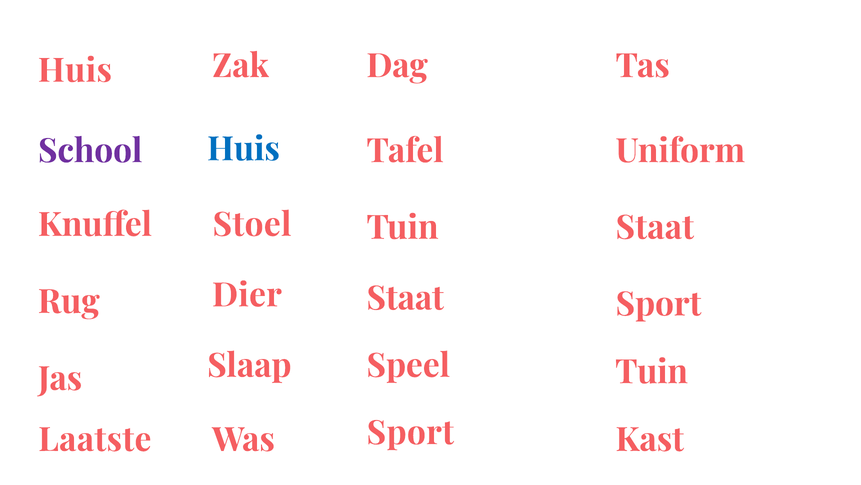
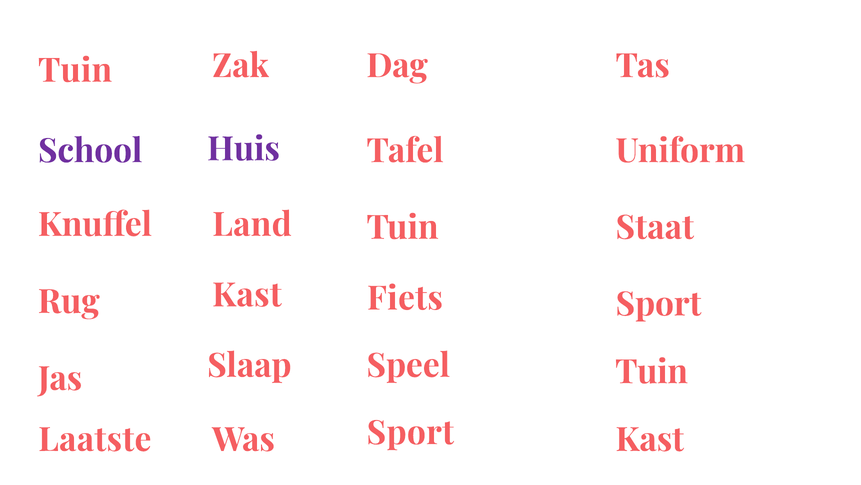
Huis: Huis -> Tuin (75, 71)
Huis colour: blue -> purple (244, 149)
Stoel: Stoel -> Land (252, 224)
Dier: Dier -> Kast (247, 295)
Staat: Staat -> Fiets (405, 298)
